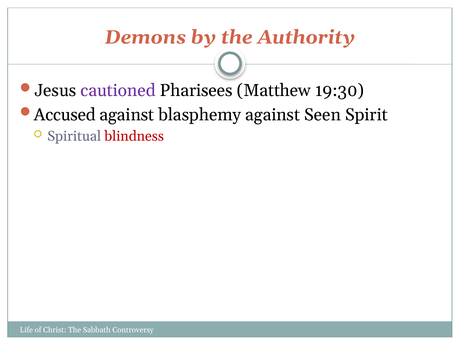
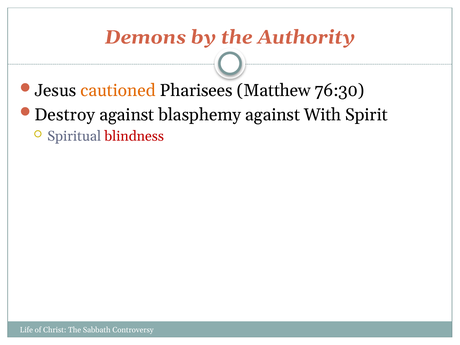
cautioned colour: purple -> orange (118, 90)
19:30: 19:30 -> 76:30 (340, 90)
Accused: Accused -> Destroy (65, 115)
Seen: Seen -> With (323, 115)
